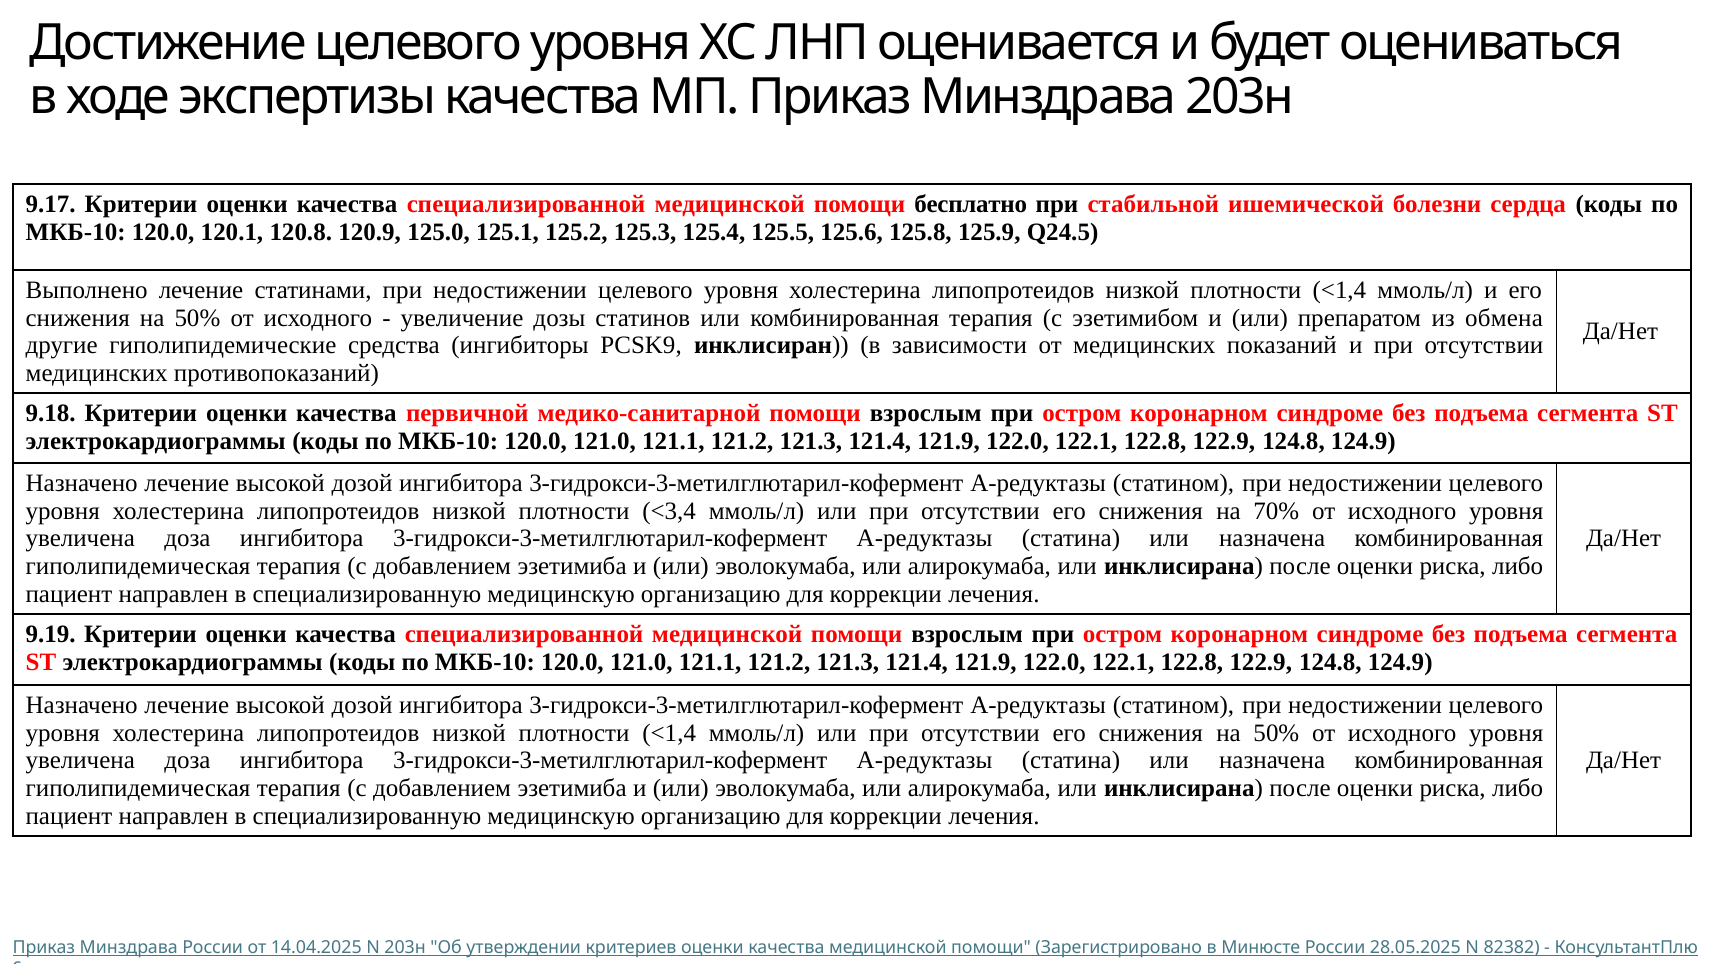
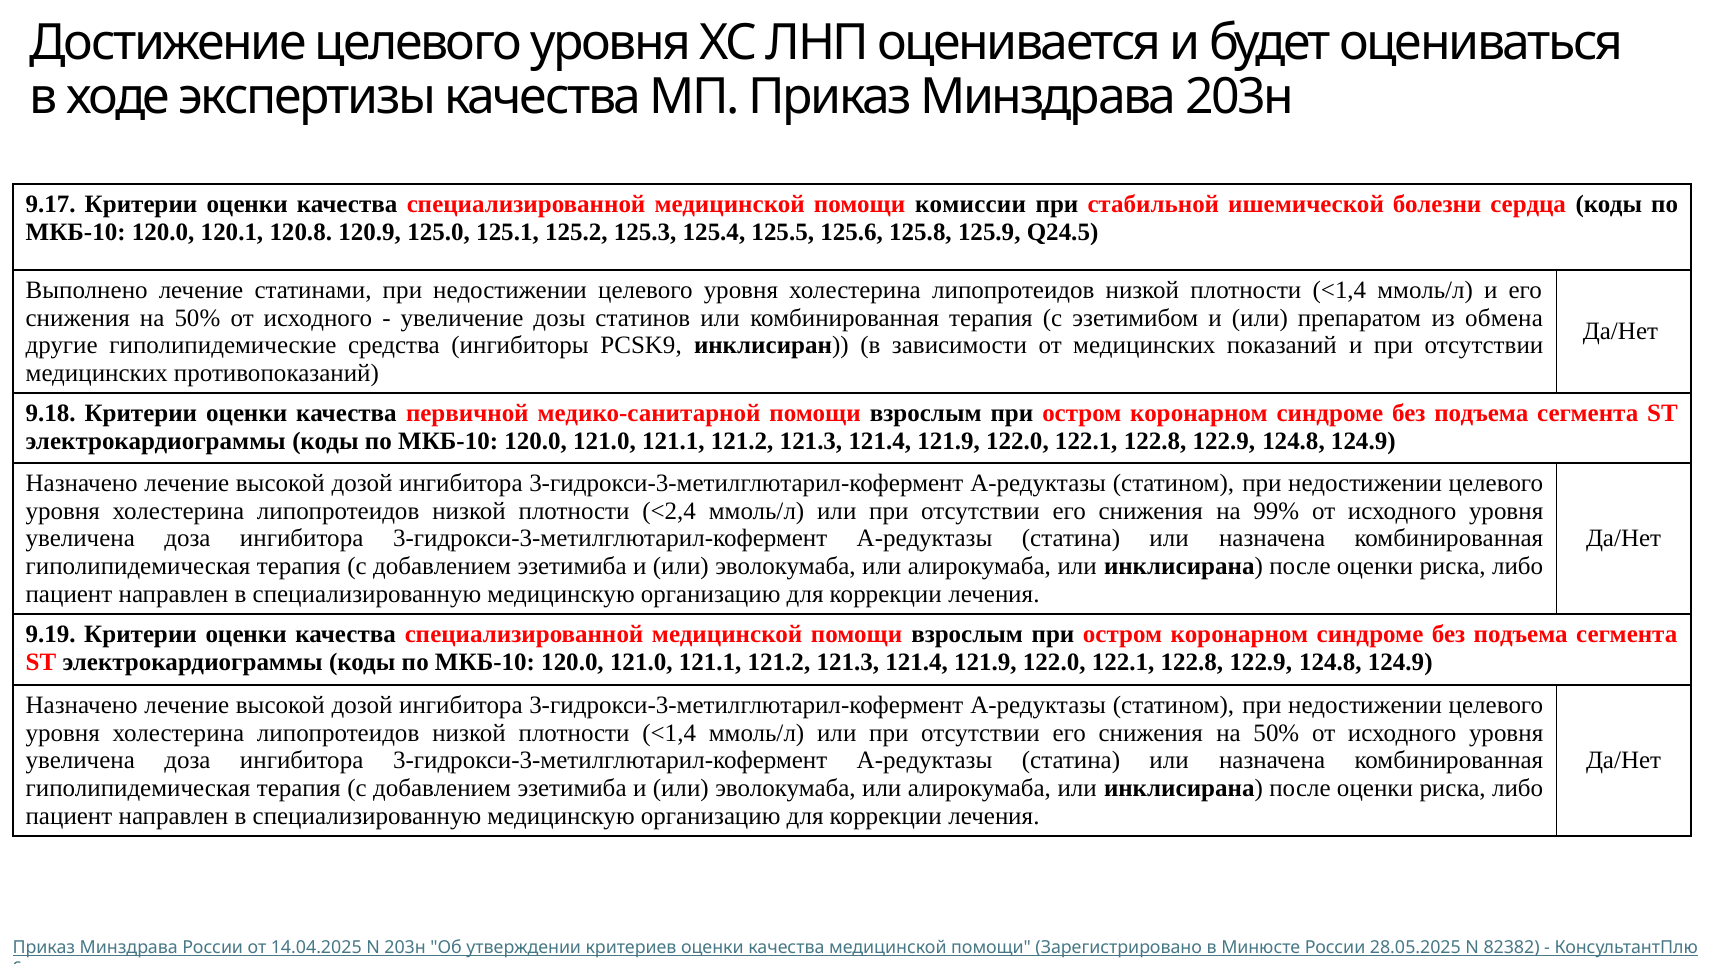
бесплатно: бесплатно -> комиссии (971, 204)
<3,4: <3,4 -> <2,4 (669, 511)
70%: 70% -> 99% (1276, 511)
